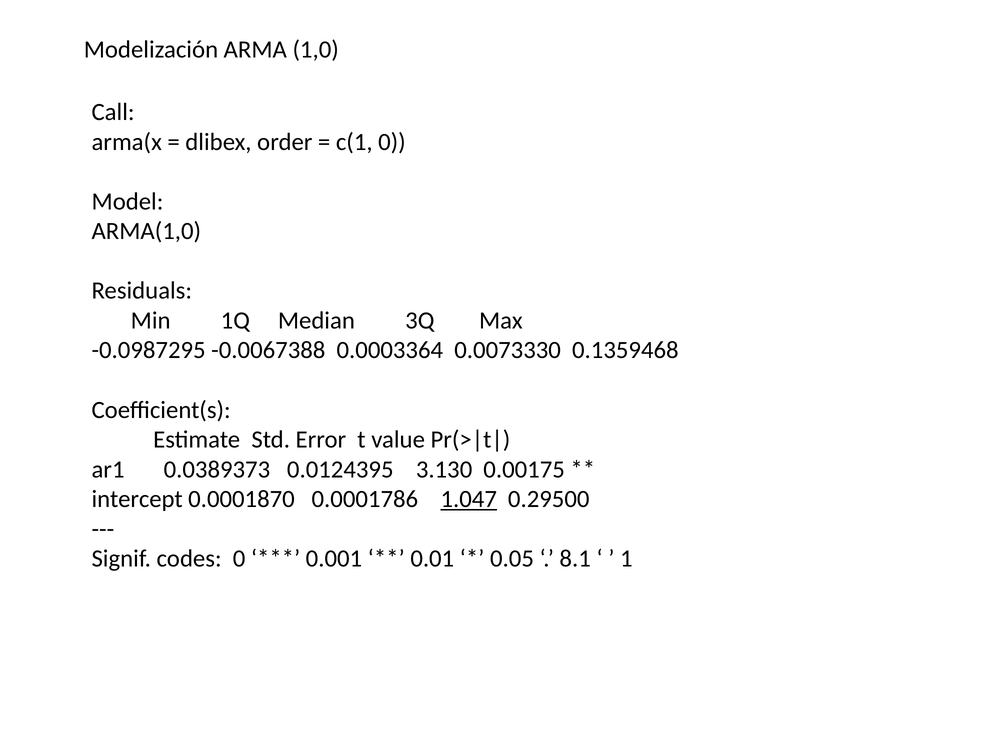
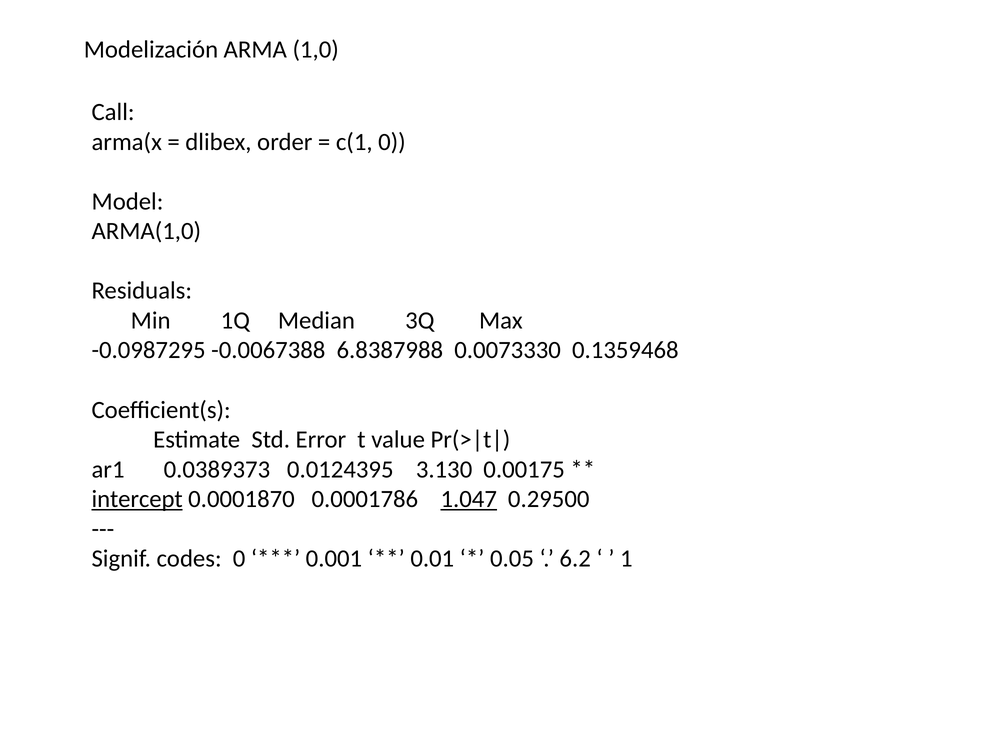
0.0003364: 0.0003364 -> 6.8387988 (390, 350)
intercept underline: none -> present (137, 499)
8.1: 8.1 -> 6.2 (575, 558)
